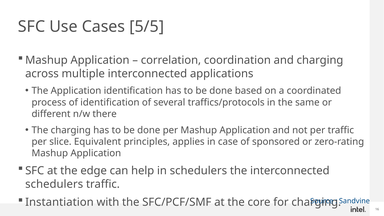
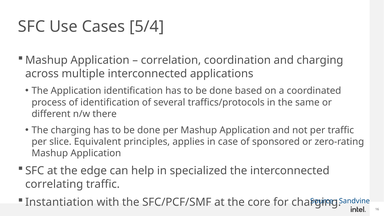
5/5: 5/5 -> 5/4 (147, 27)
in schedulers: schedulers -> specialized (198, 171)
schedulers: schedulers -> correlating (54, 184)
